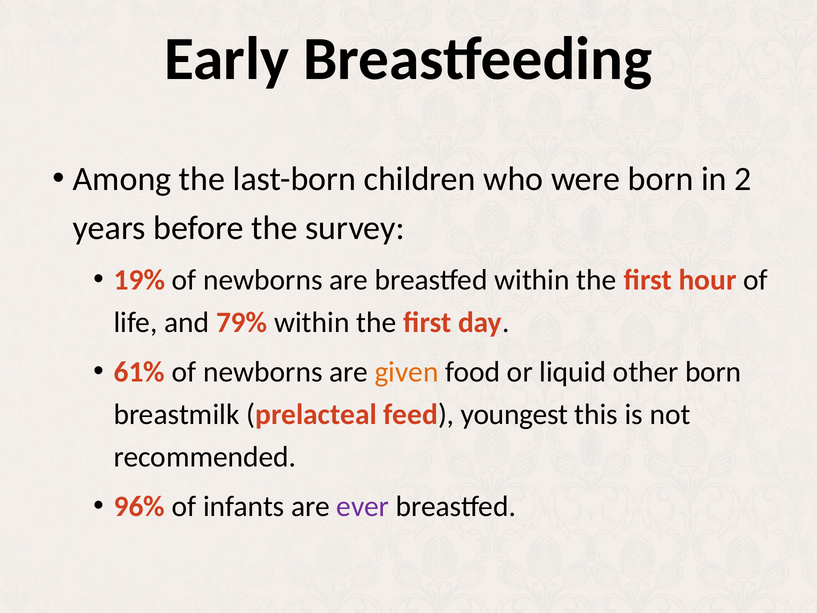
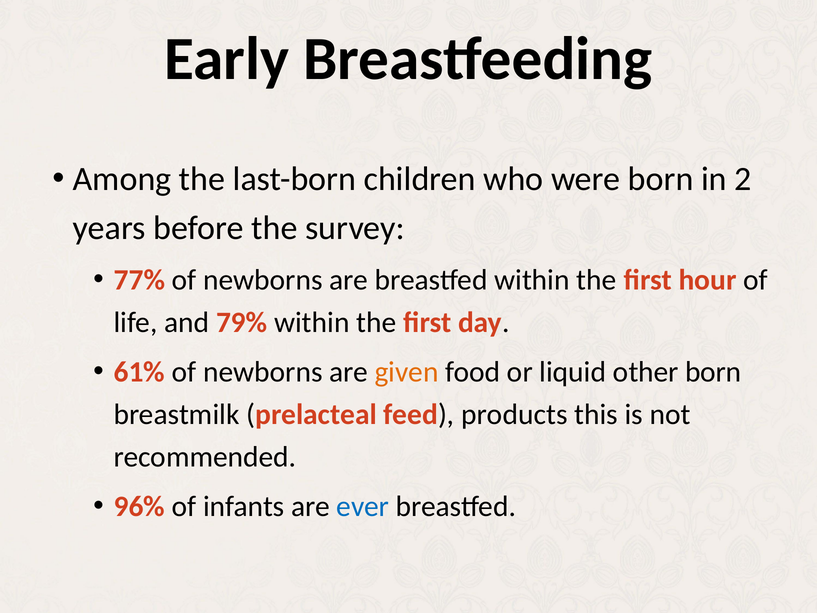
19%: 19% -> 77% (139, 280)
youngest: youngest -> products (514, 414)
ever colour: purple -> blue (363, 506)
